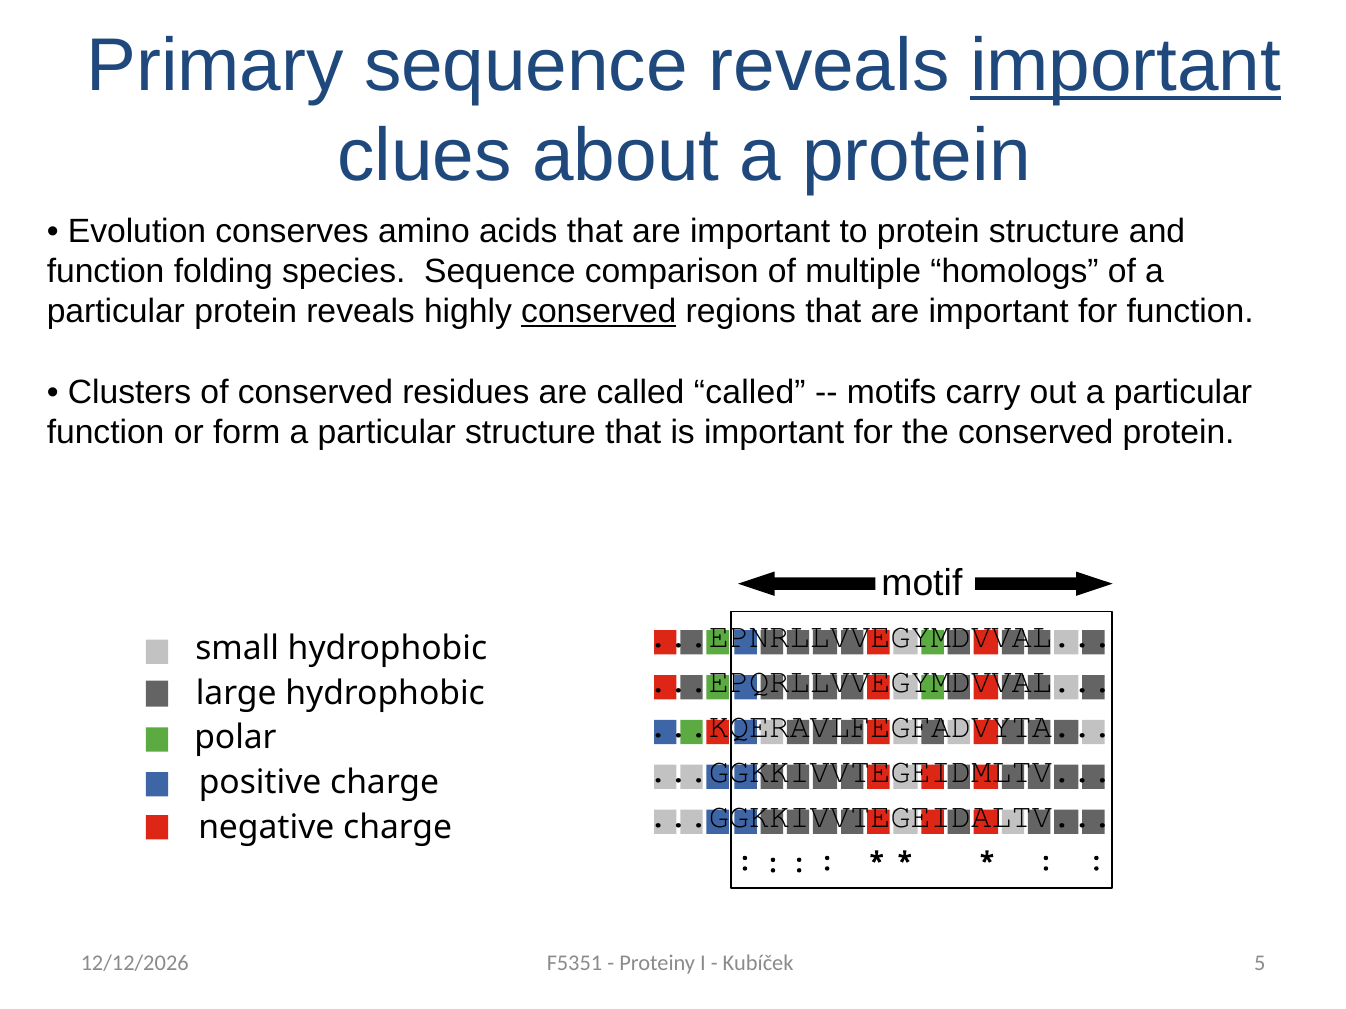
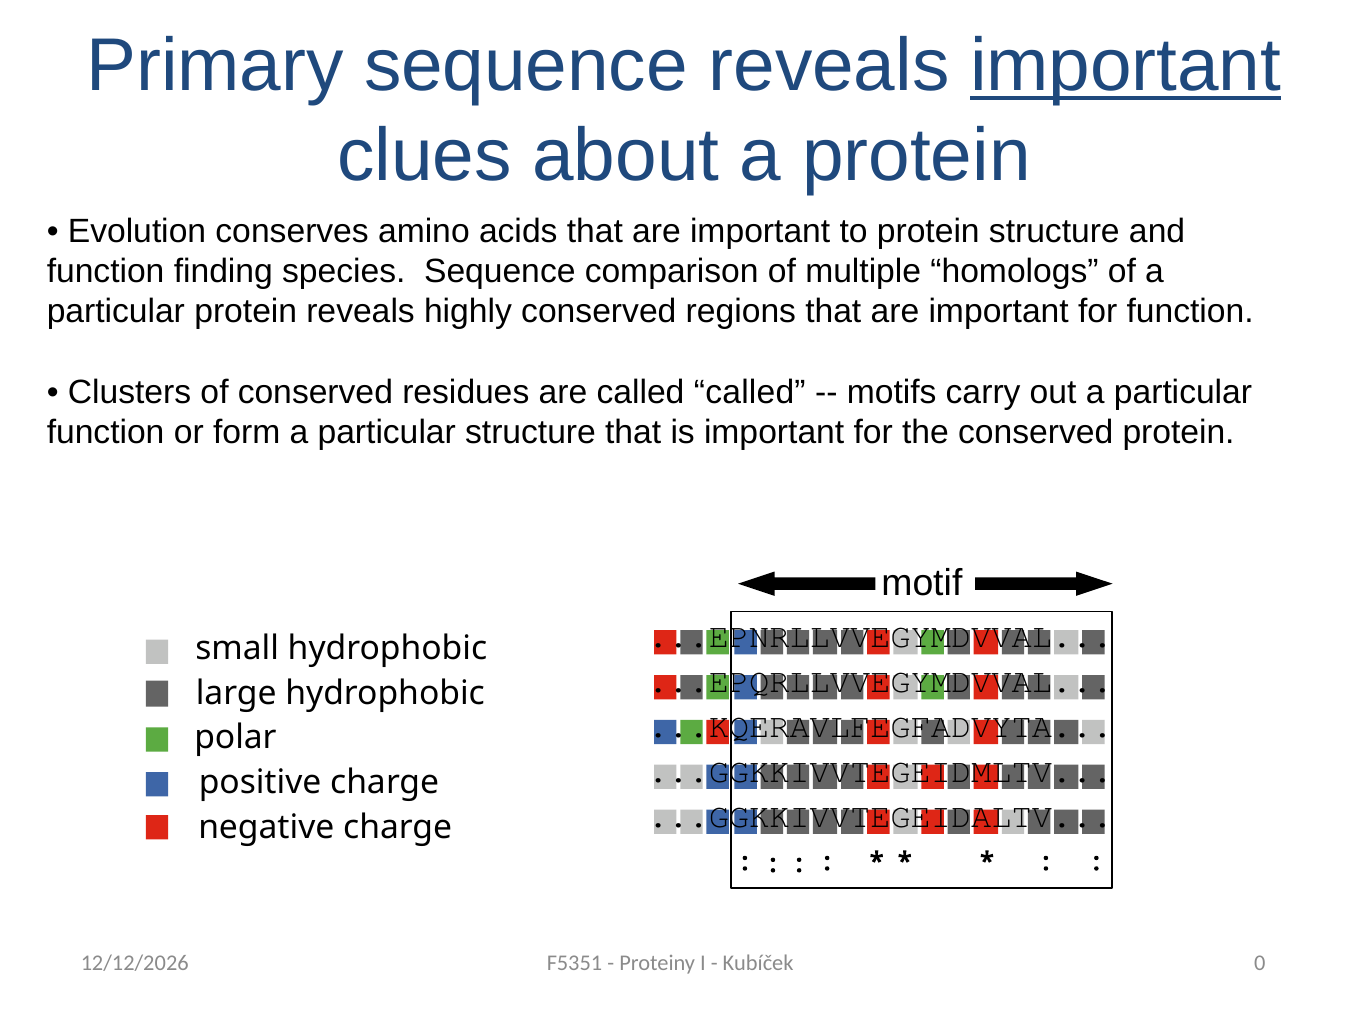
folding: folding -> finding (223, 271)
conserved underline: present -> none (599, 312)
5: 5 -> 0 (1260, 964)
